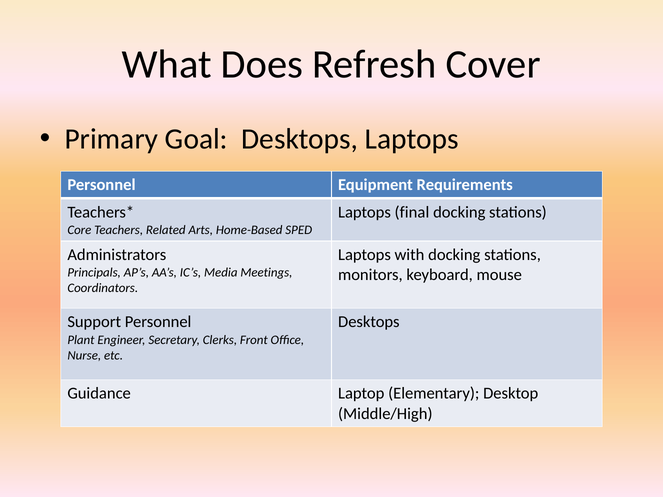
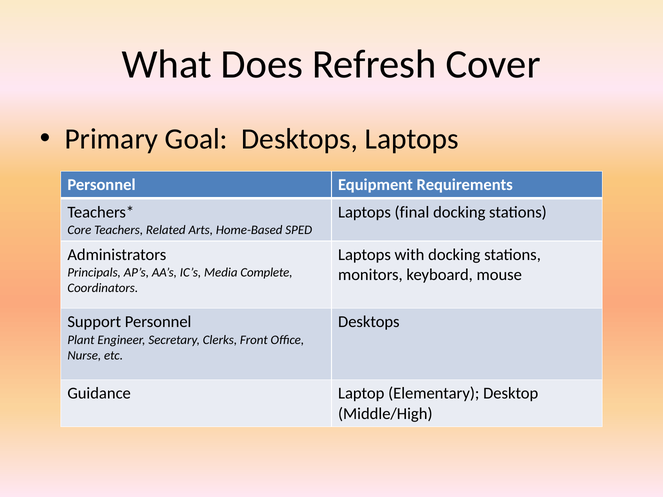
Meetings: Meetings -> Complete (266, 273)
